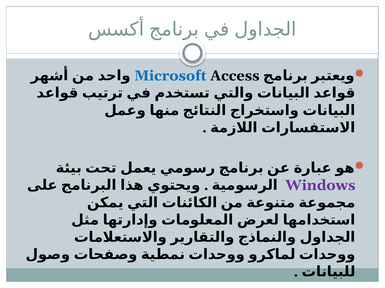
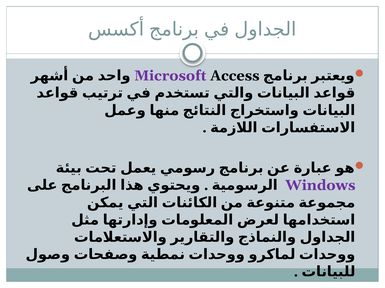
Microsoft colour: blue -> purple (170, 76)
